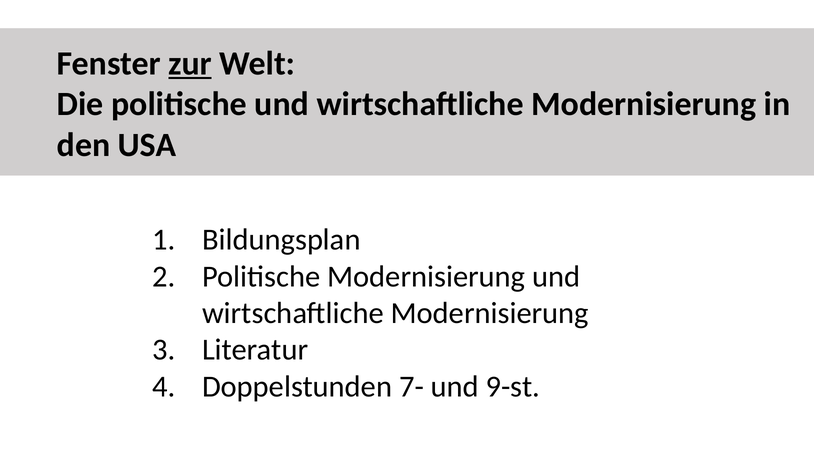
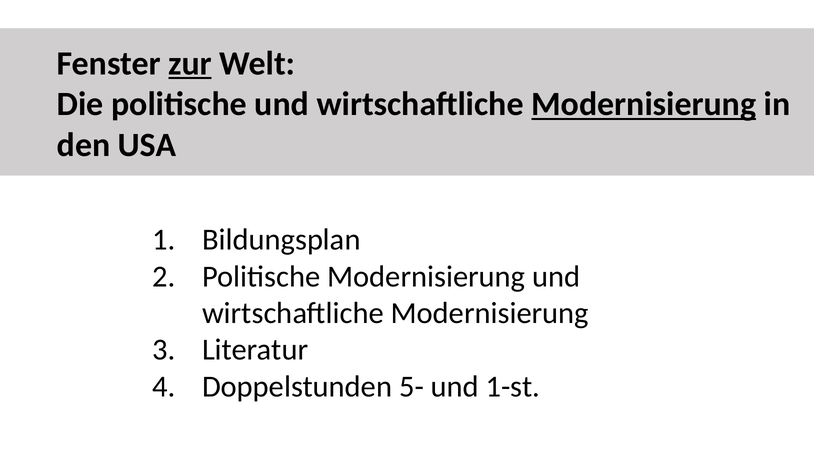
Modernisierung underline: none -> present (644, 104)
7-: 7- -> 5- (411, 386)
9-st: 9-st -> 1-st (513, 386)
